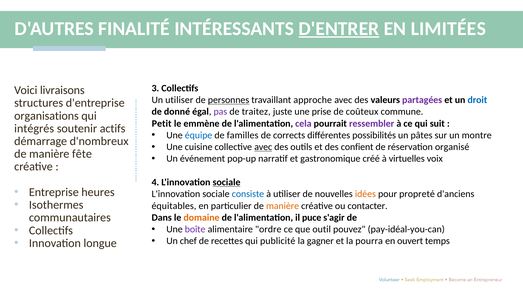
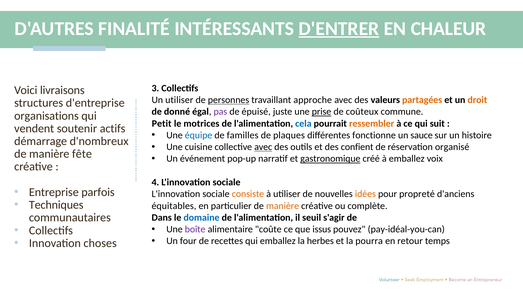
LIMITÉES: LIMITÉES -> CHALEUR (448, 29)
partagées colour: purple -> orange (422, 100)
droit colour: blue -> orange (477, 100)
traitez: traitez -> épuisé (256, 112)
prise underline: none -> present (322, 112)
emmène: emmène -> motrices (201, 124)
cela colour: purple -> blue (303, 124)
ressembler colour: purple -> orange (372, 124)
intégrés: intégrés -> vendent (34, 129)
corrects: corrects -> plaques (289, 135)
possibilités: possibilités -> fonctionne (374, 135)
pâtes: pâtes -> sauce (422, 135)
montre: montre -> histoire (477, 135)
gastronomique underline: none -> present (330, 159)
à virtuelles: virtuelles -> emballez (407, 159)
sociale underline: present -> none (227, 182)
heures: heures -> parfois (98, 192)
consiste colour: blue -> orange (248, 194)
Isothermes: Isothermes -> Techniques (56, 205)
contacter: contacter -> complète (367, 206)
domaine colour: orange -> blue (202, 218)
puce: puce -> seuil (312, 218)
ordre: ordre -> coûte (268, 229)
outil: outil -> issus (322, 229)
chef: chef -> four (188, 241)
qui publicité: publicité -> emballez (278, 241)
gagner: gagner -> herbes (320, 241)
ouvert: ouvert -> retour (410, 241)
longue: longue -> choses (100, 243)
